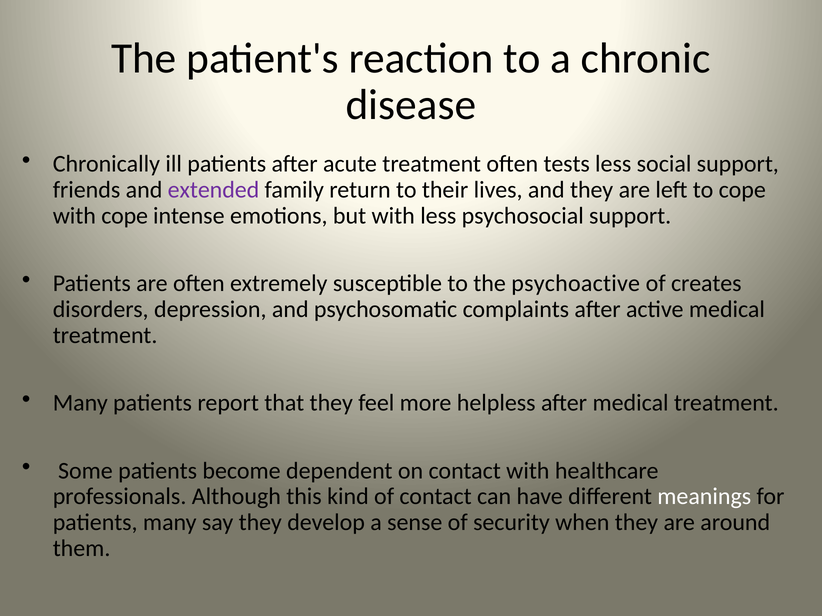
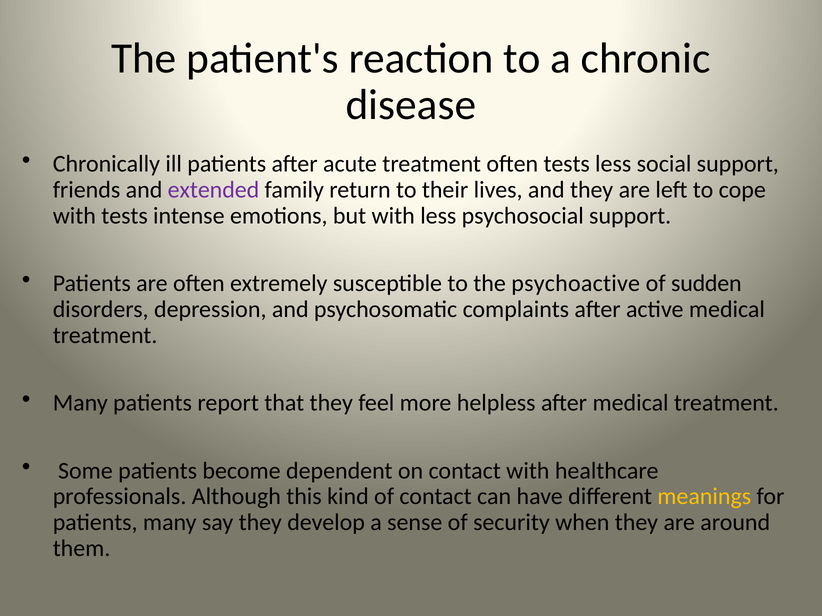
with cope: cope -> tests (125, 216)
creates: creates -> sudden (706, 284)
meanings colour: white -> yellow (704, 497)
